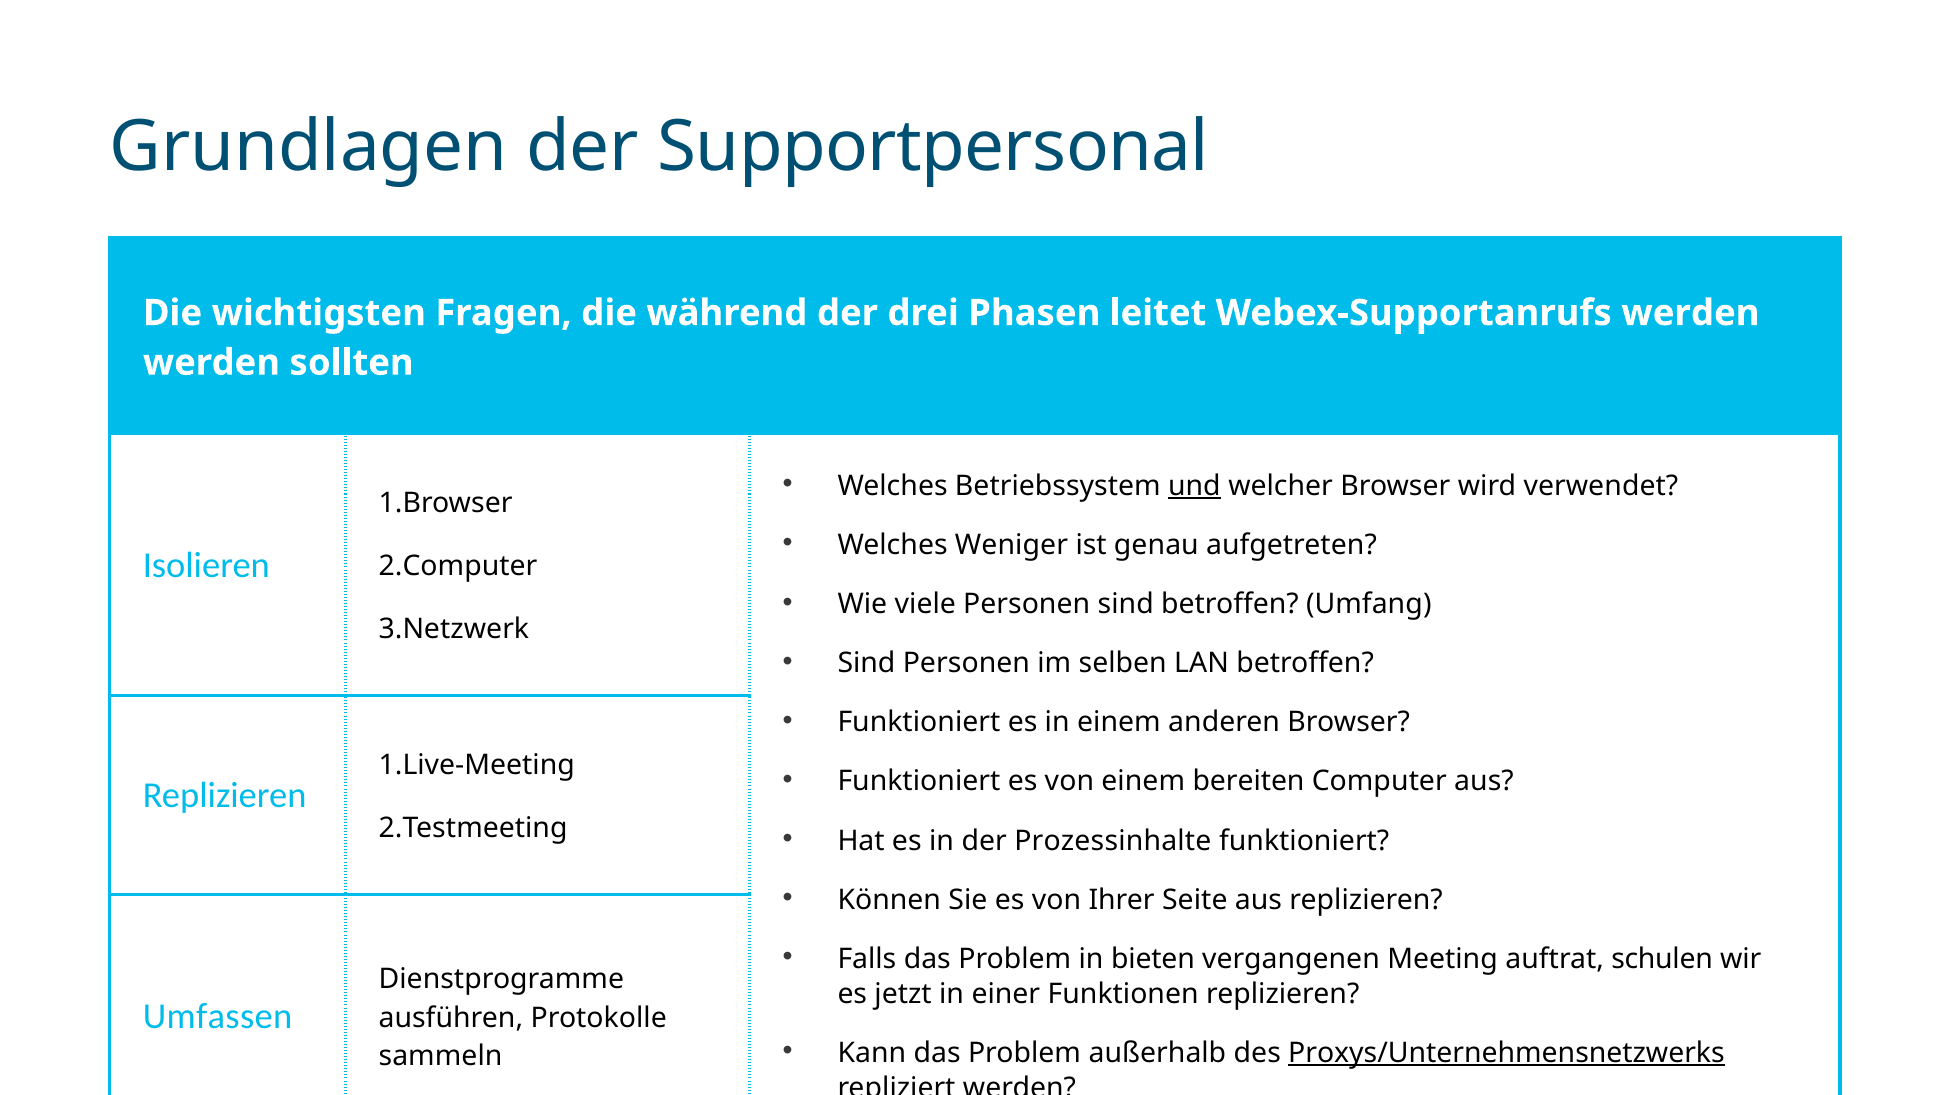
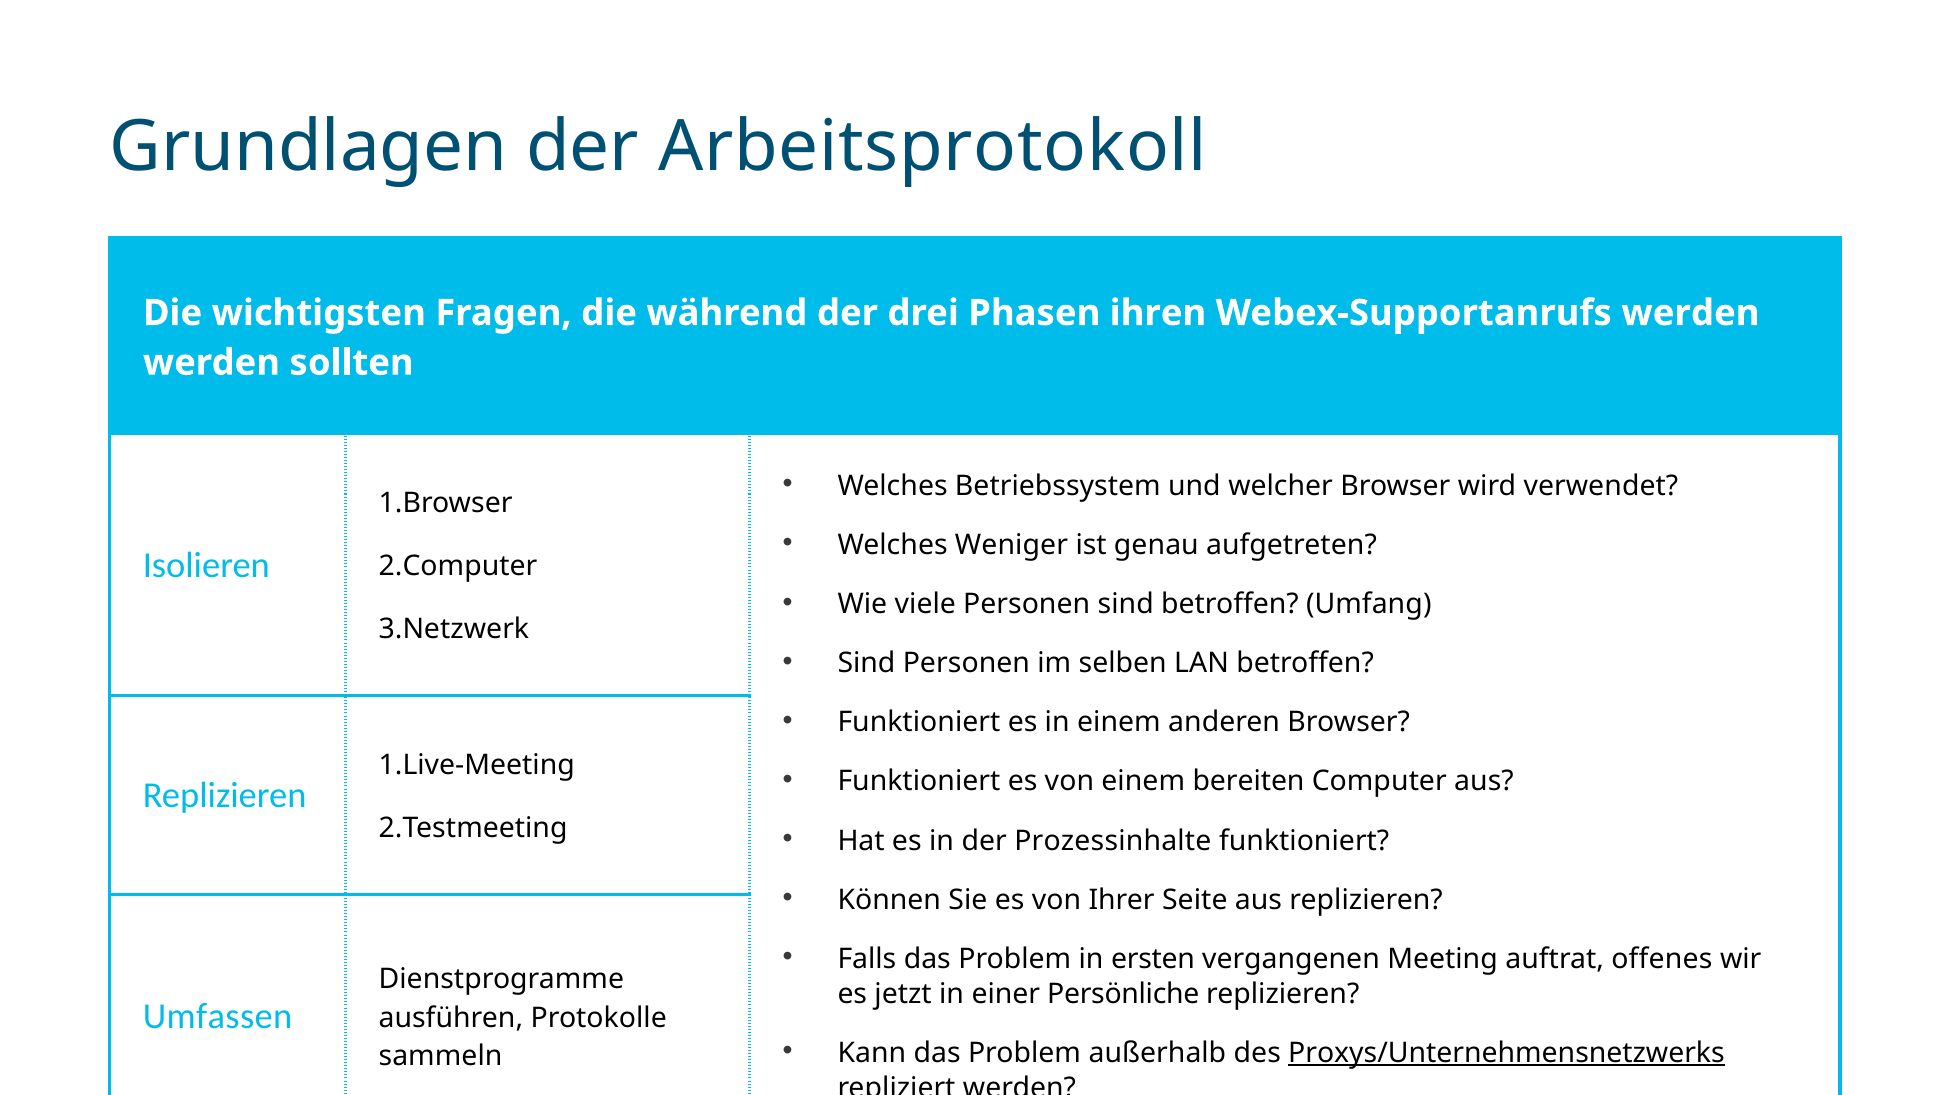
Supportpersonal: Supportpersonal -> Arbeitsprotokoll (933, 147)
leitet: leitet -> ihren (1158, 313)
und underline: present -> none (1194, 486)
bieten: bieten -> ersten (1153, 959)
schulen: schulen -> offenes (1662, 959)
Funktionen: Funktionen -> Persönliche (1123, 994)
